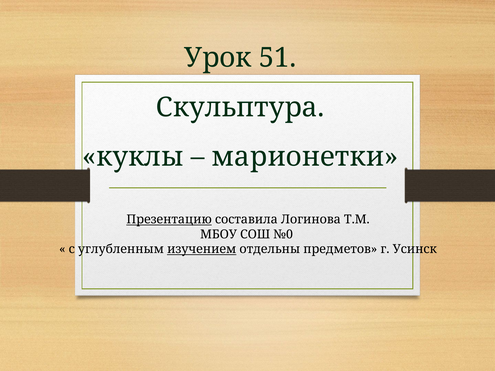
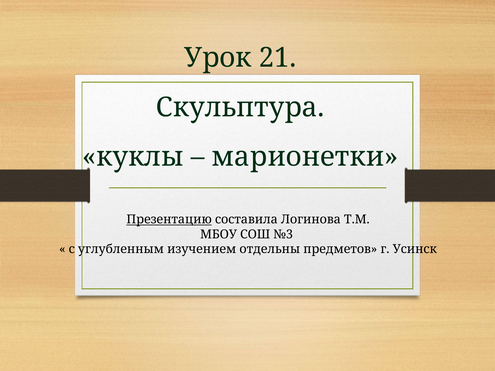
51: 51 -> 21 (278, 58)
№0: №0 -> №3 (283, 235)
изучением underline: present -> none (202, 249)
